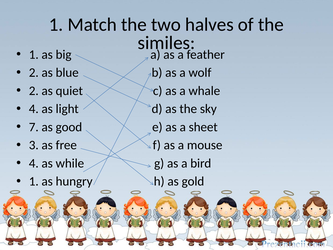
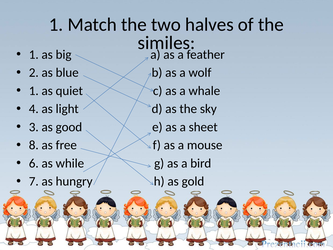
2: 2 -> 1 (34, 91)
7: 7 -> 3 (34, 127)
3: 3 -> 8 (34, 145)
4: 4 -> 6 (34, 163)
1: 1 -> 7 (34, 181)
